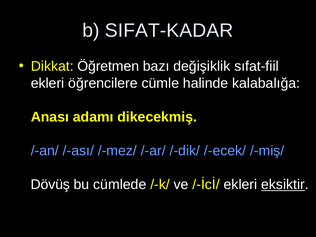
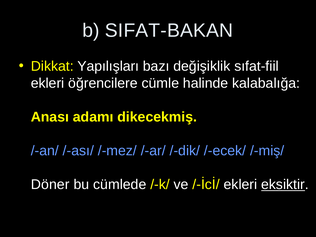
SIFAT-KADAR: SIFAT-KADAR -> SIFAT-BAKAN (169, 31)
Öğretmen: Öğretmen -> Yapılışları (108, 66)
Dövüş: Dövüş -> Döner (50, 184)
